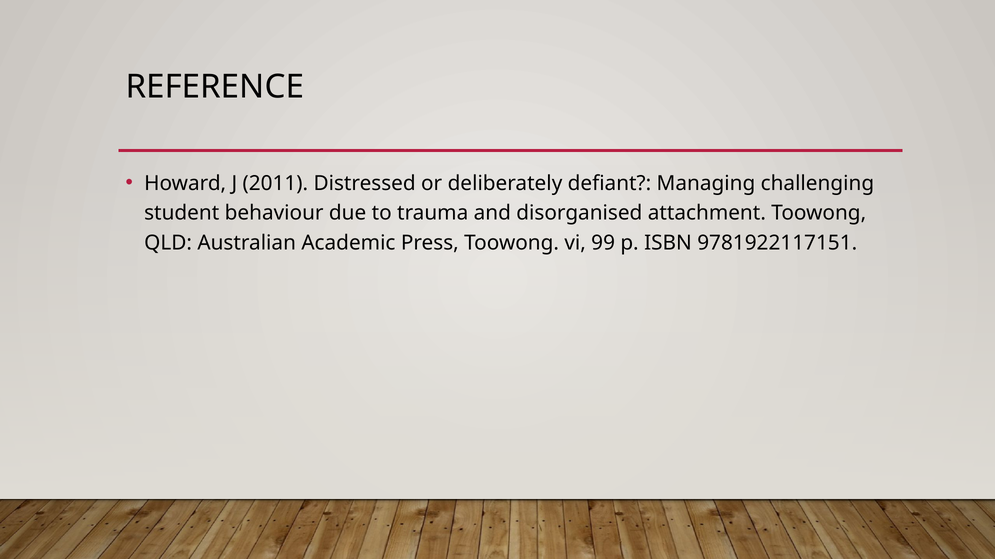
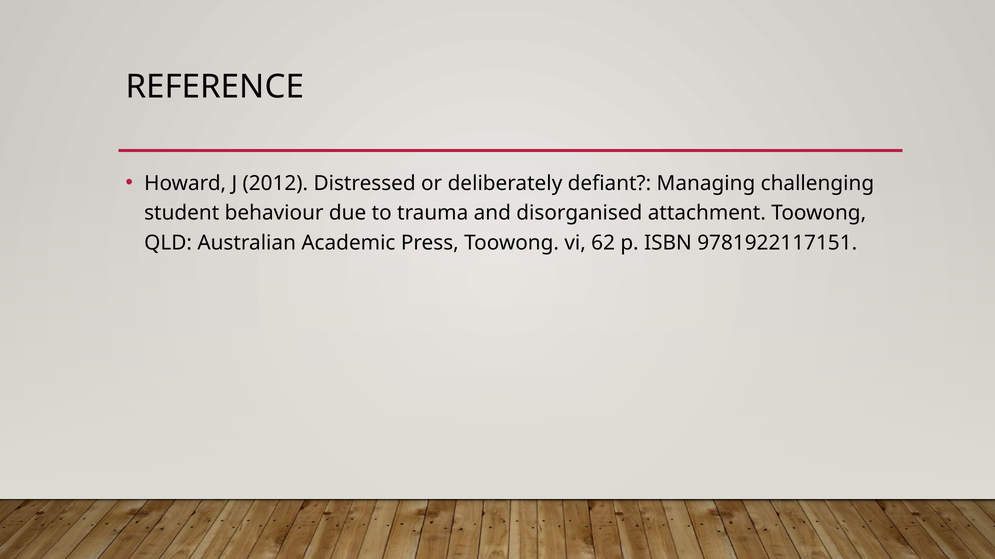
2011: 2011 -> 2012 (275, 184)
99: 99 -> 62 (603, 243)
